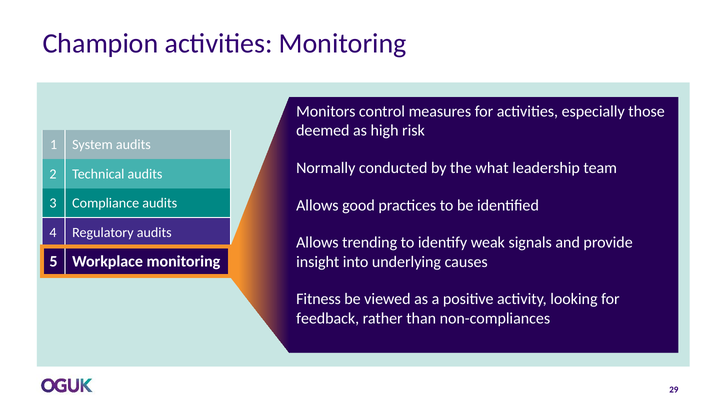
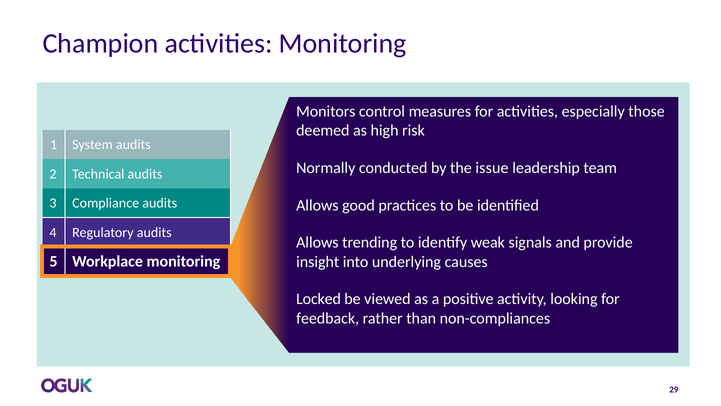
what: what -> issue (492, 168)
Fitness: Fitness -> Locked (319, 299)
